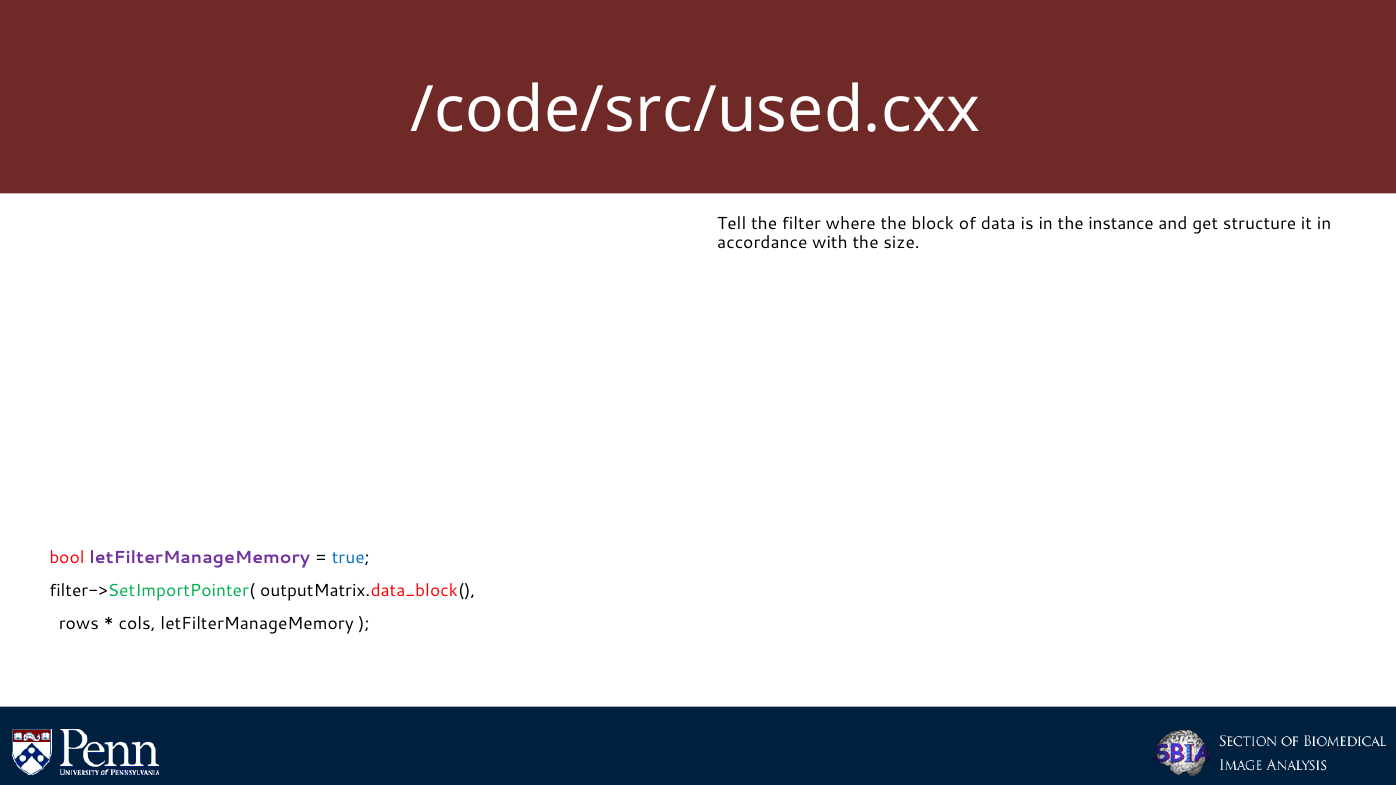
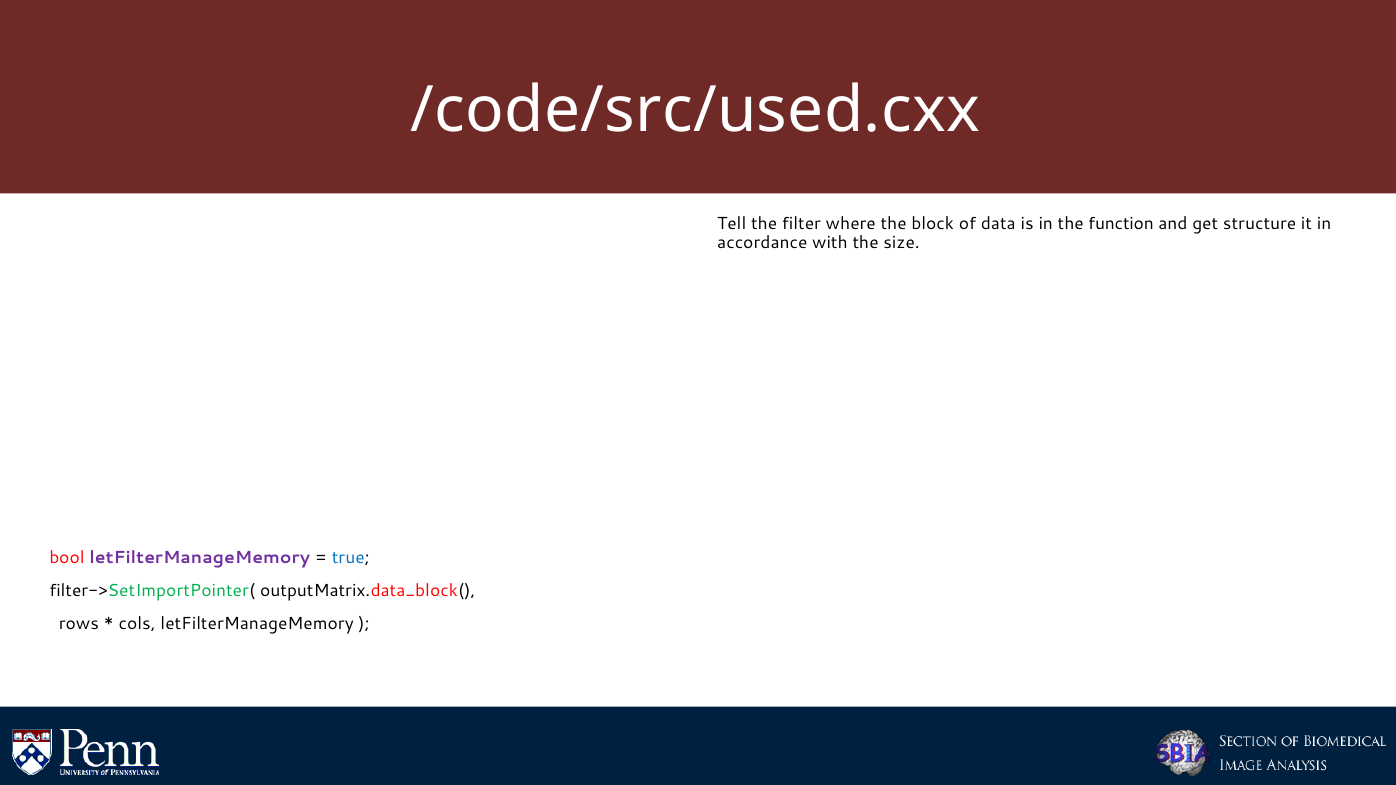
instance: instance -> function (1121, 224)
